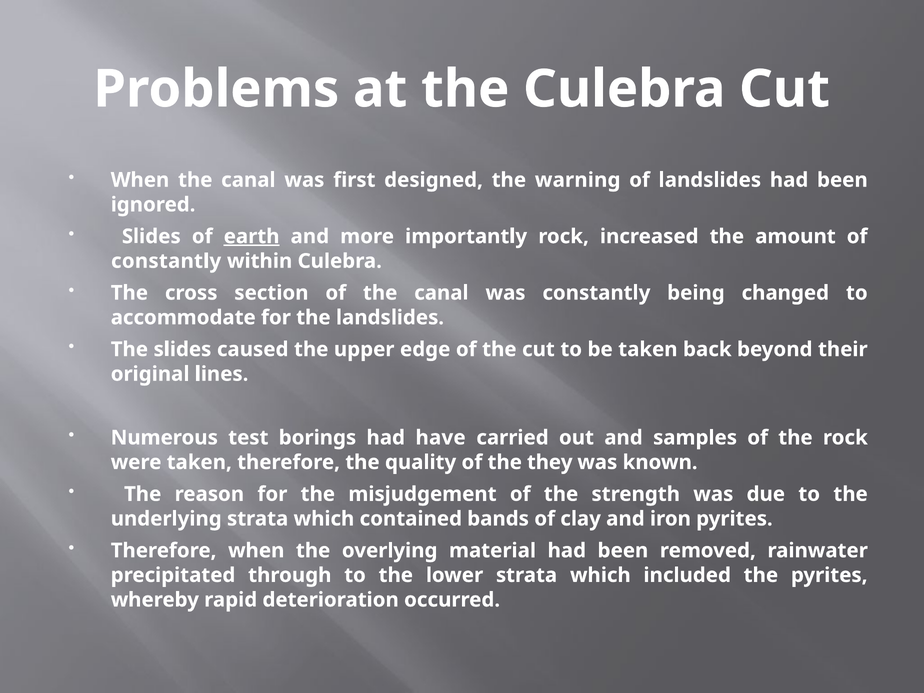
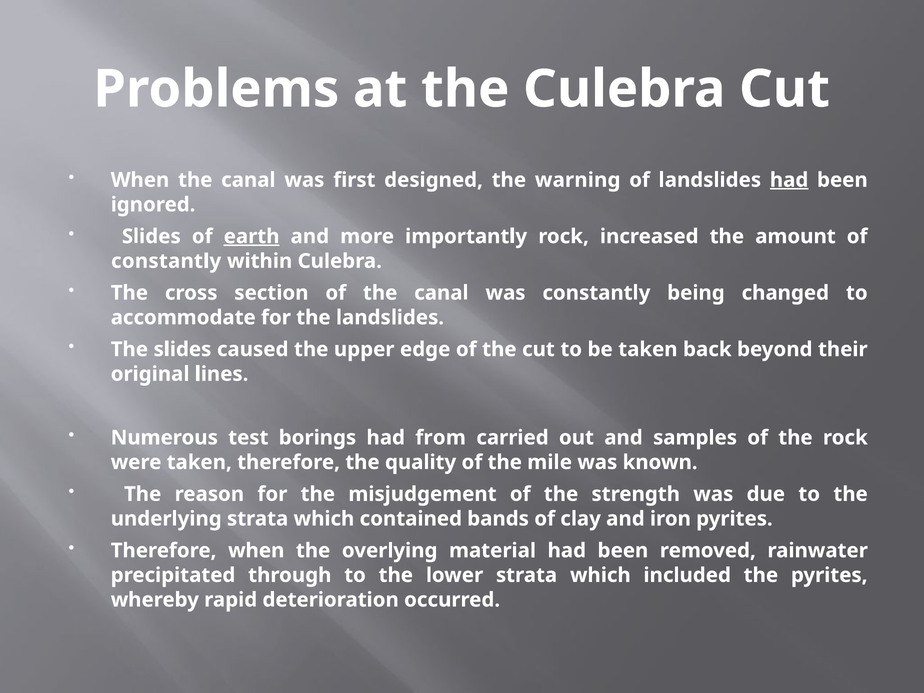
had underline: none -> present (789, 180)
have: have -> from (441, 438)
they: they -> mile (550, 462)
